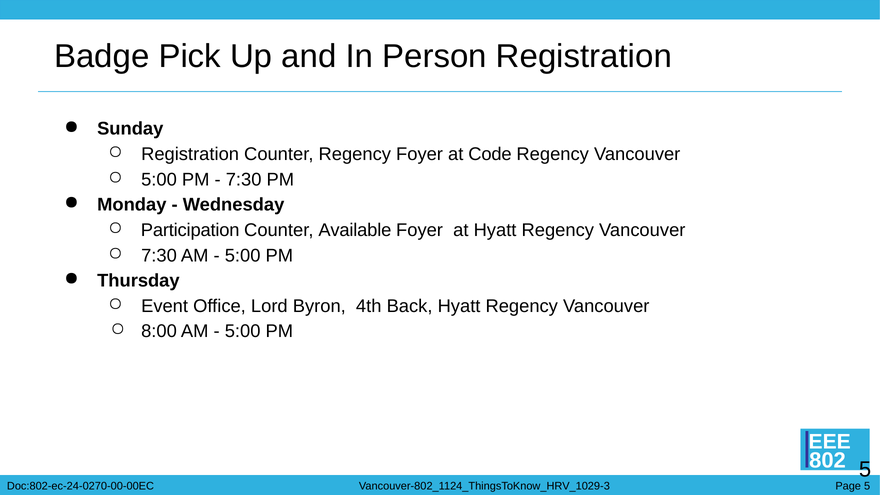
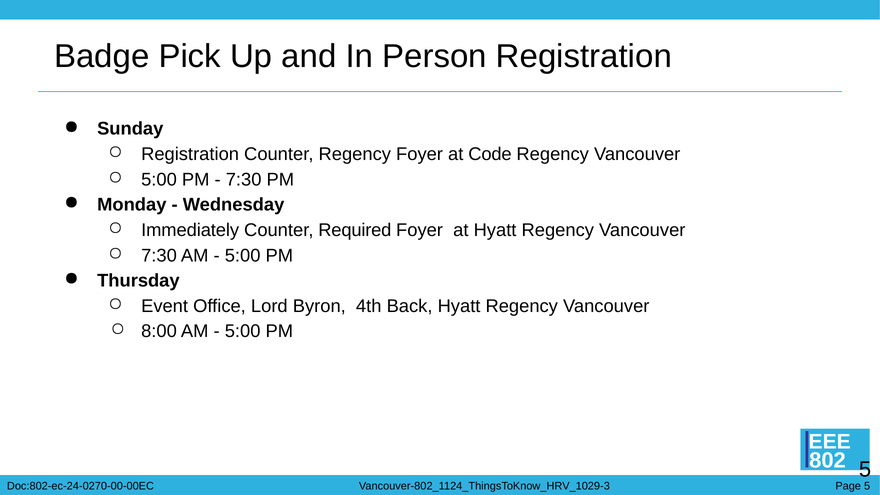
Participation: Participation -> Immediately (190, 230)
Available: Available -> Required (355, 230)
